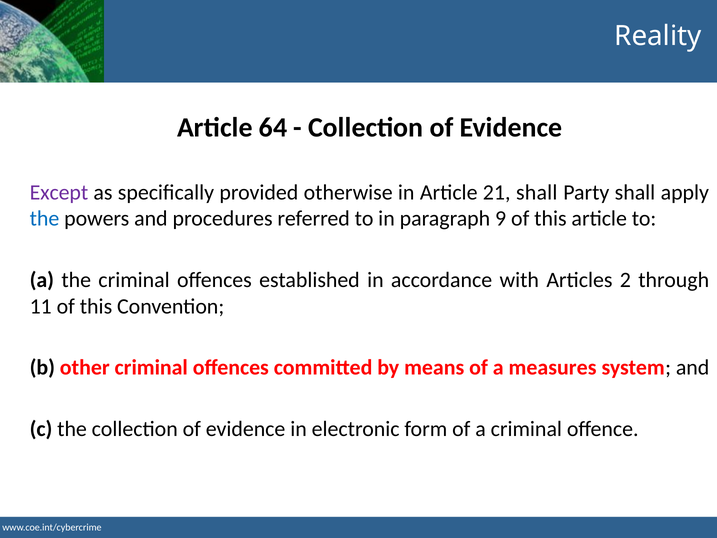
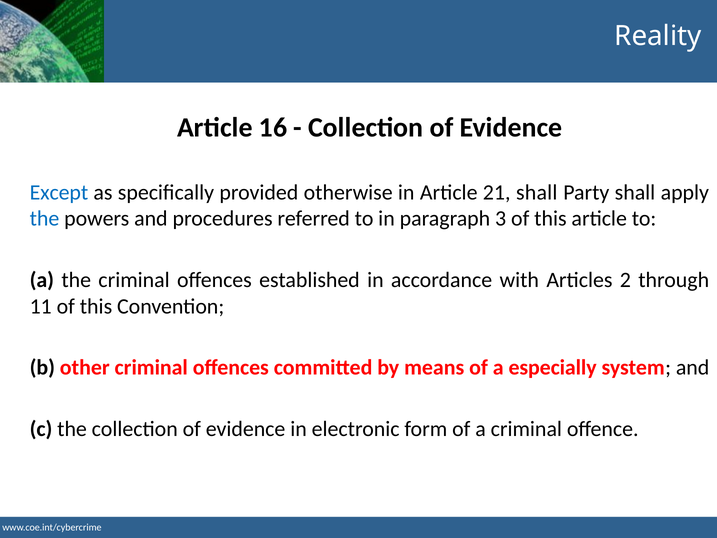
64: 64 -> 16 (273, 127)
Except colour: purple -> blue (59, 192)
9: 9 -> 3 (501, 219)
measures: measures -> especially (553, 368)
